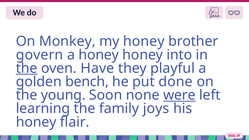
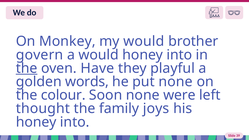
my honey: honey -> would (144, 41)
a honey: honey -> would (99, 55)
bench: bench -> words (87, 82)
put done: done -> none (176, 82)
young: young -> colour (63, 95)
were underline: present -> none (179, 95)
learning: learning -> thought (43, 109)
flair: flair -> into (75, 122)
